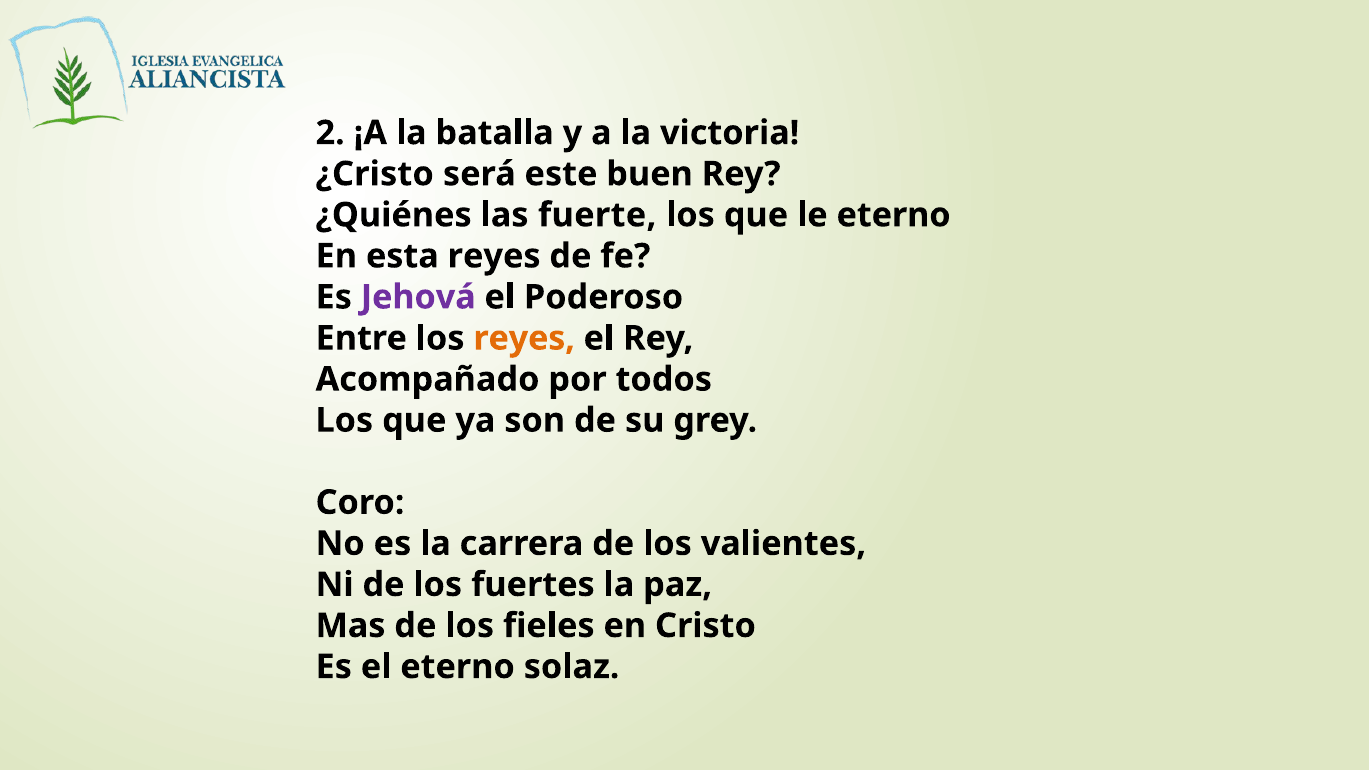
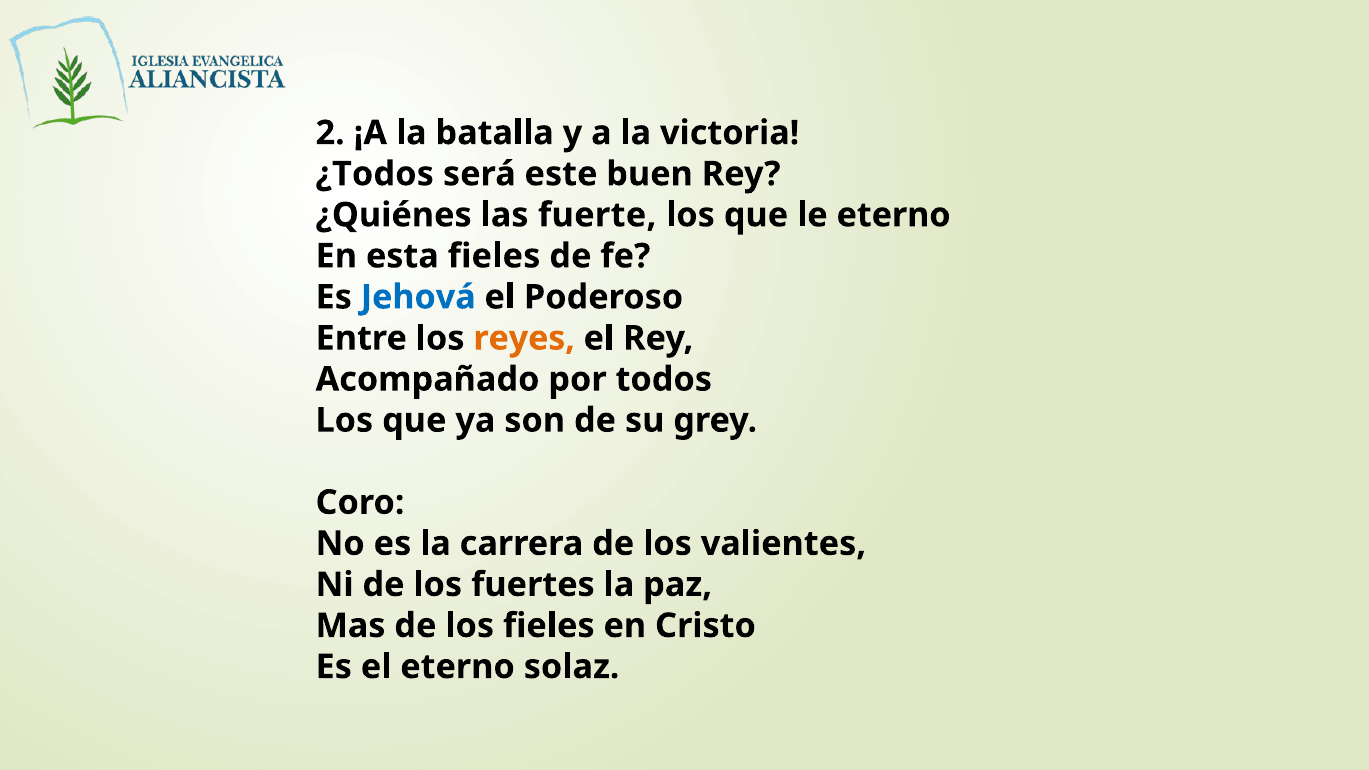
¿Cristo: ¿Cristo -> ¿Todos (375, 174)
esta reyes: reyes -> fieles (494, 256)
Jehová colour: purple -> blue (418, 297)
